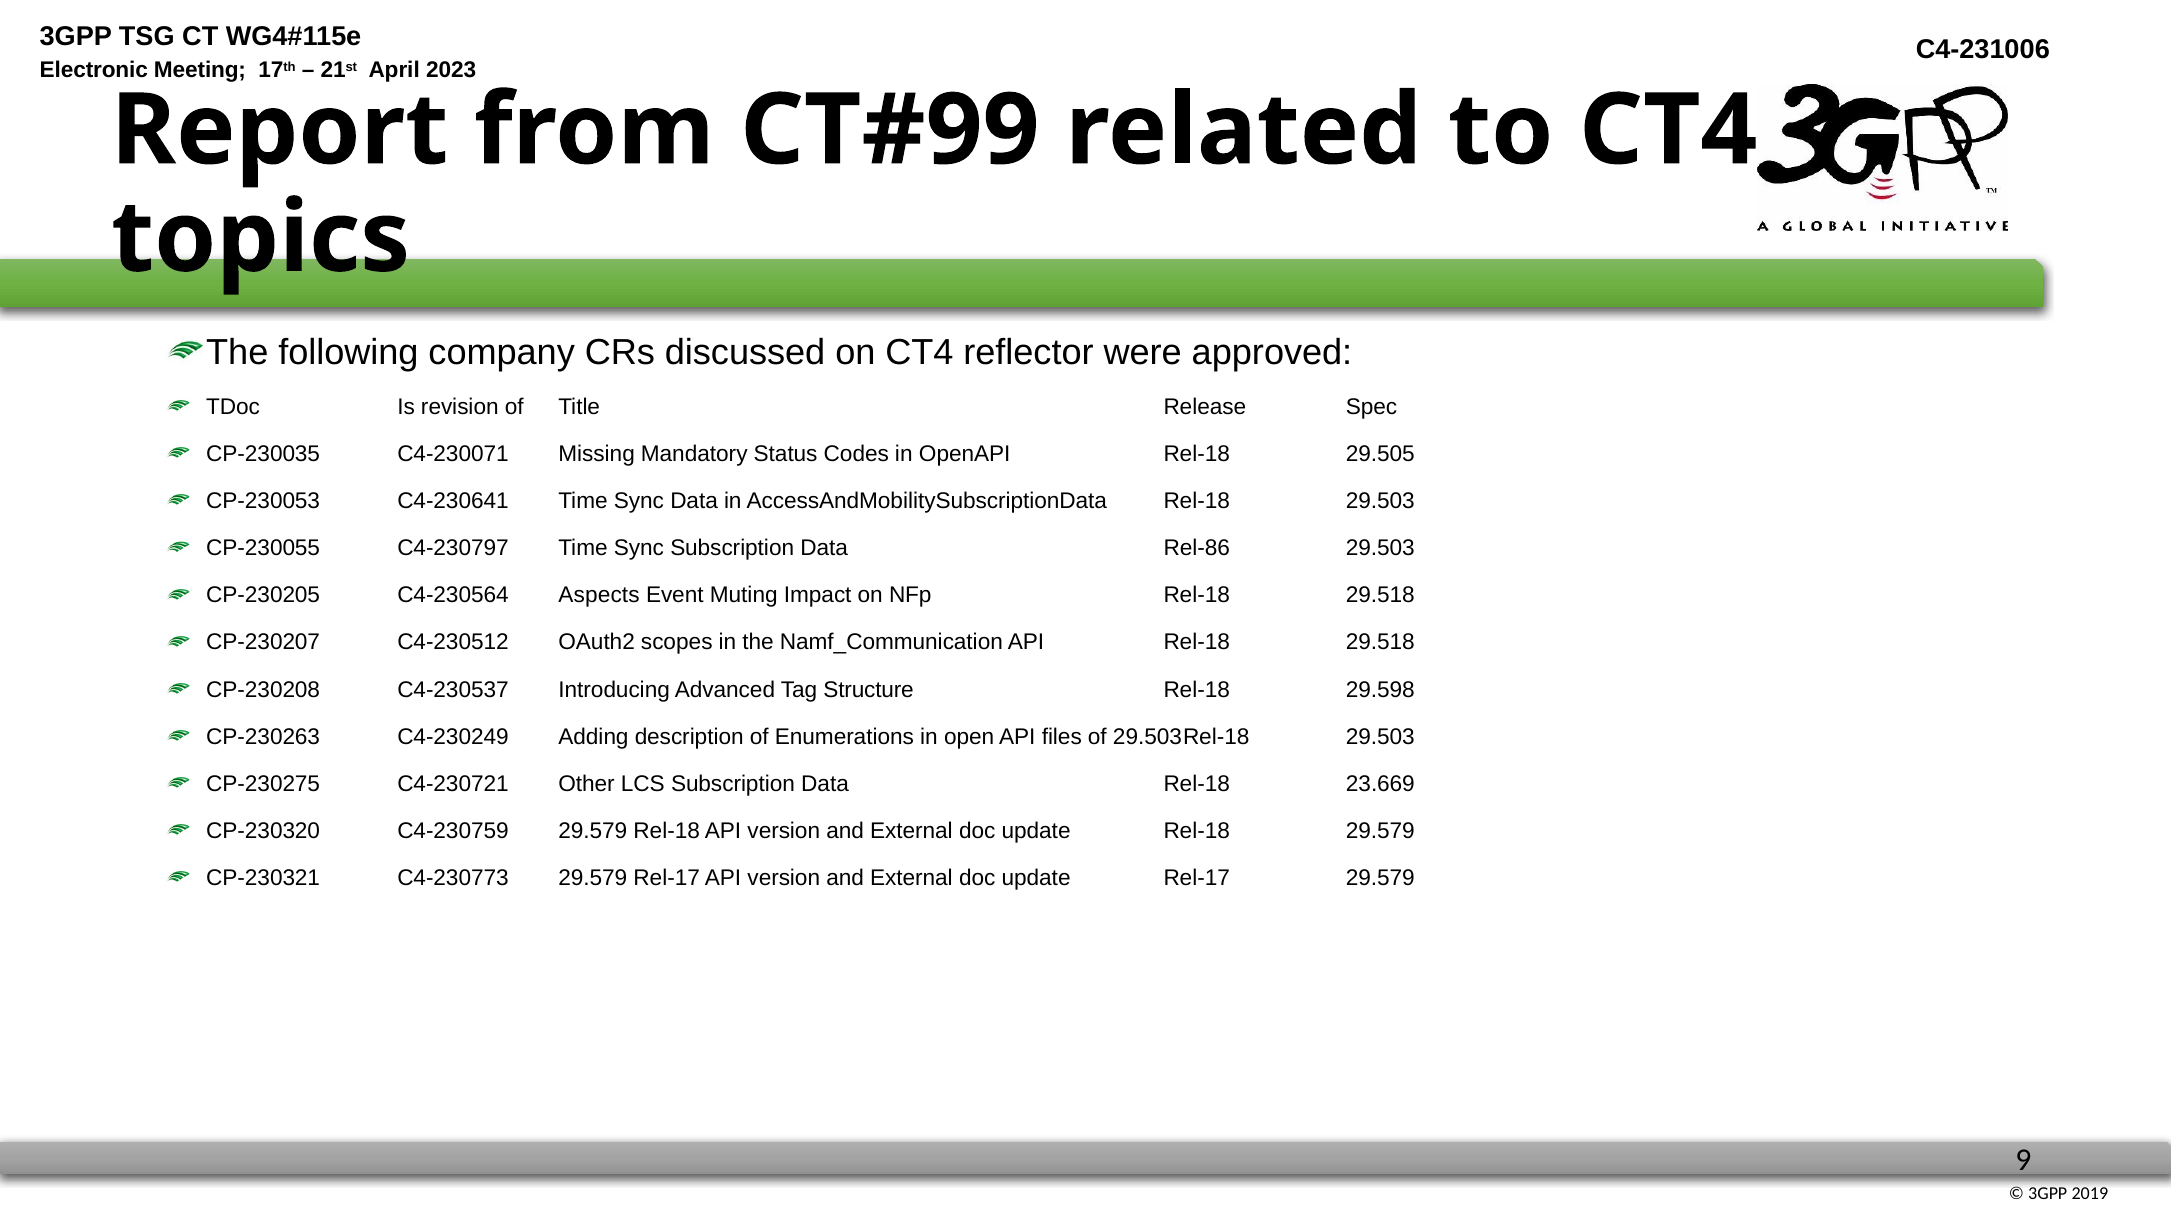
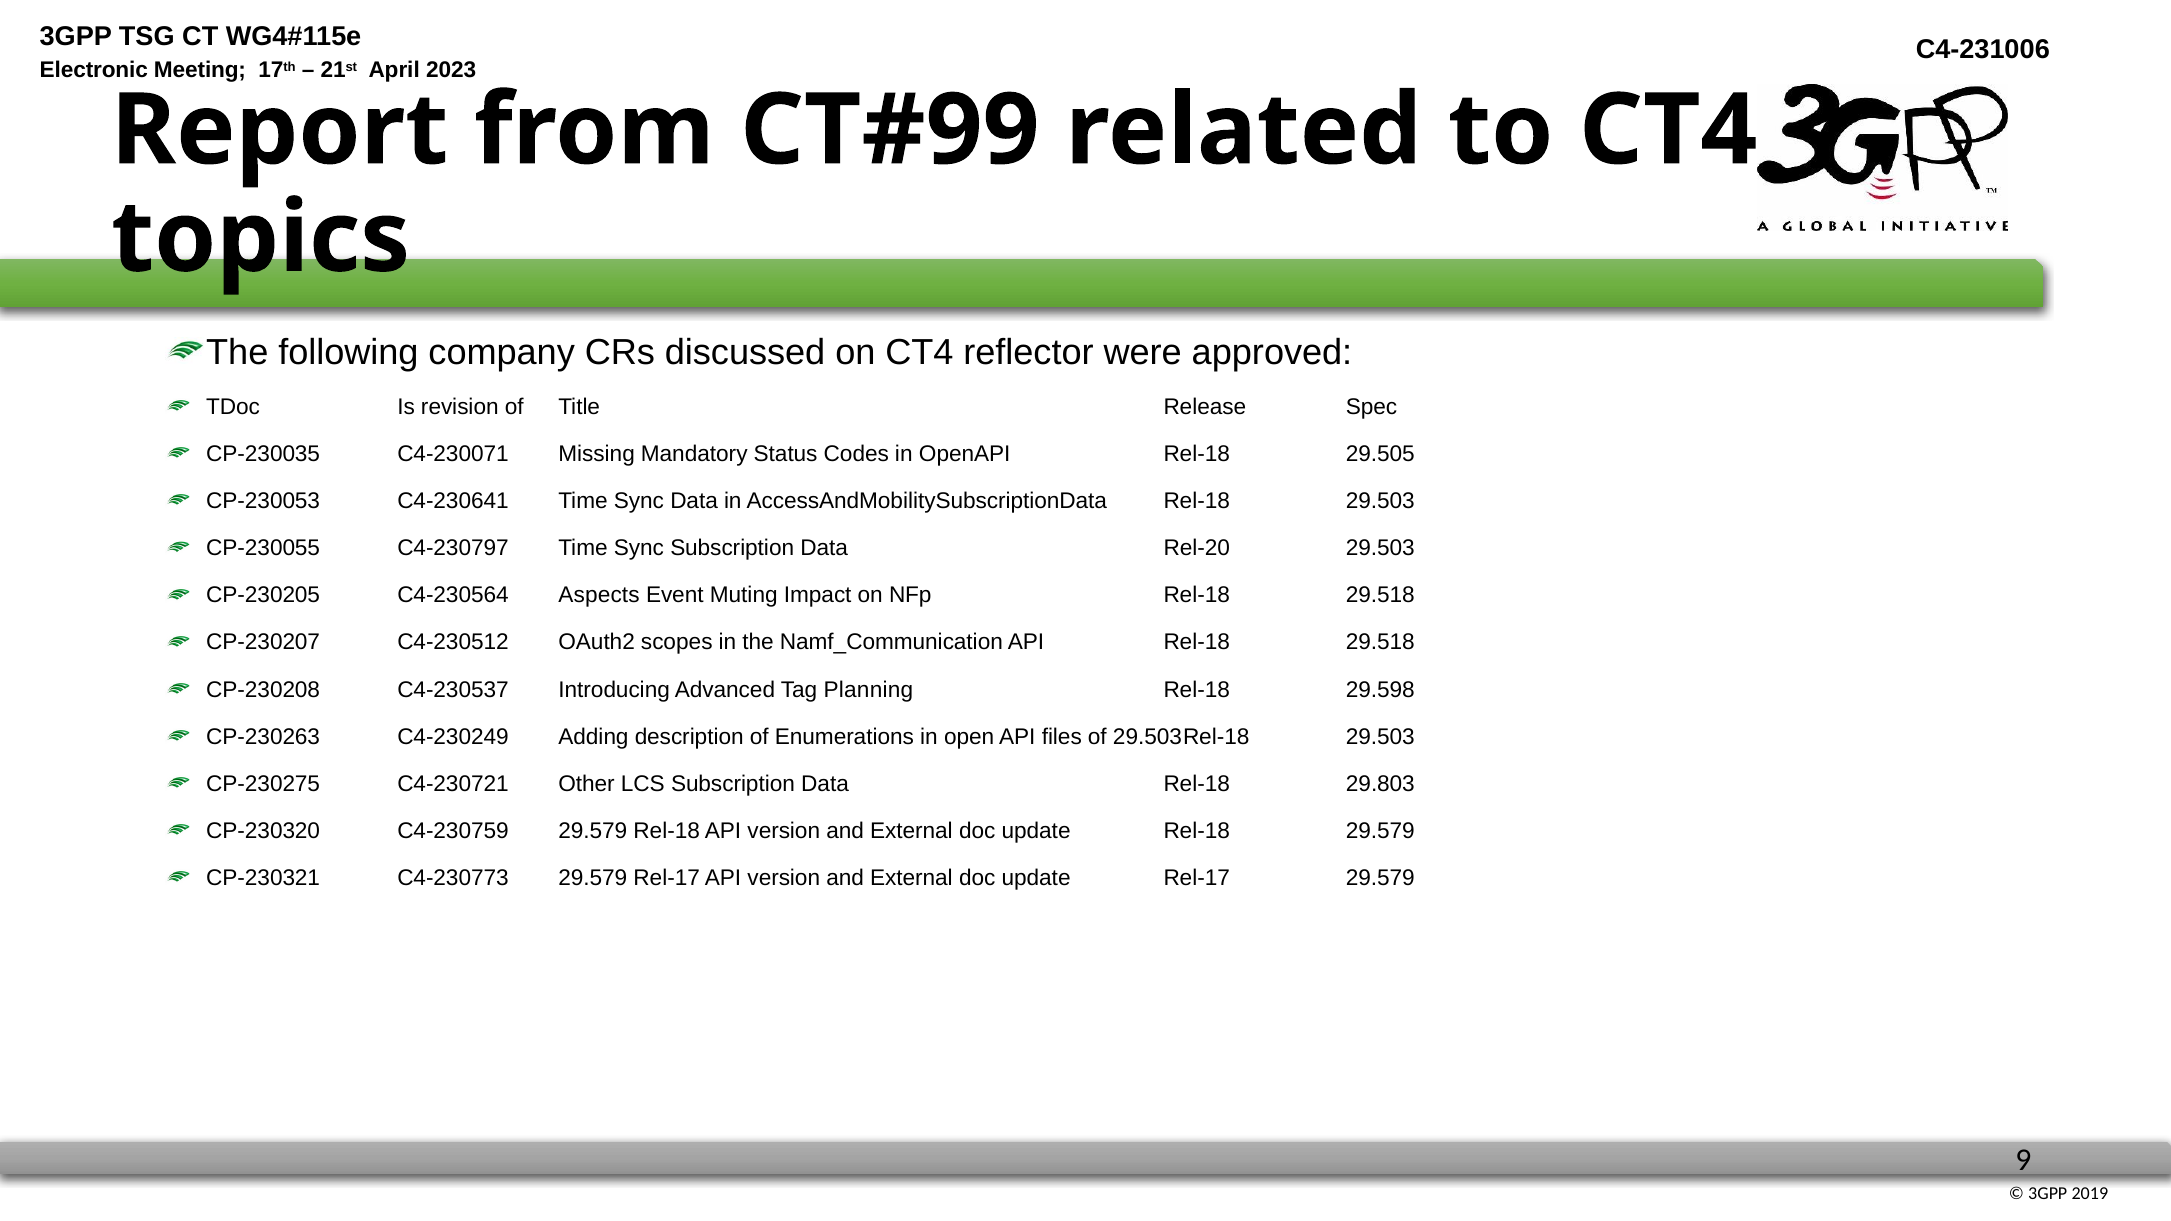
Rel-86: Rel-86 -> Rel-20 (1197, 548)
Structure: Structure -> Planning (868, 690)
23.669: 23.669 -> 29.803 (1380, 784)
